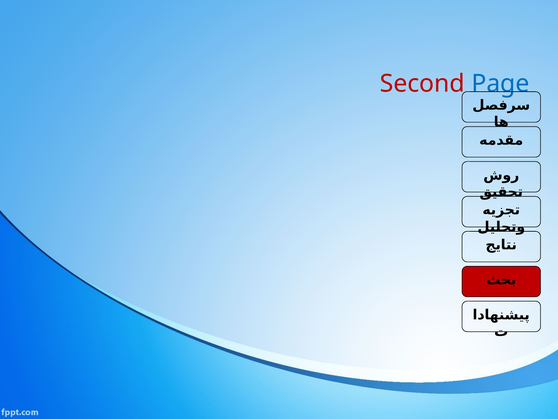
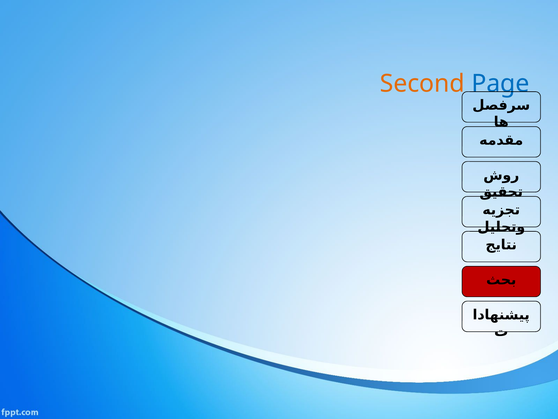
Second colour: red -> orange (422, 84)
